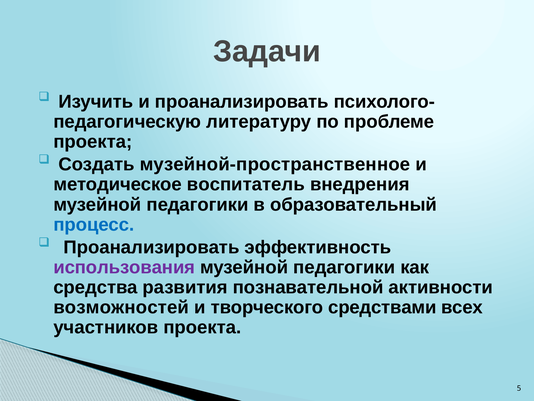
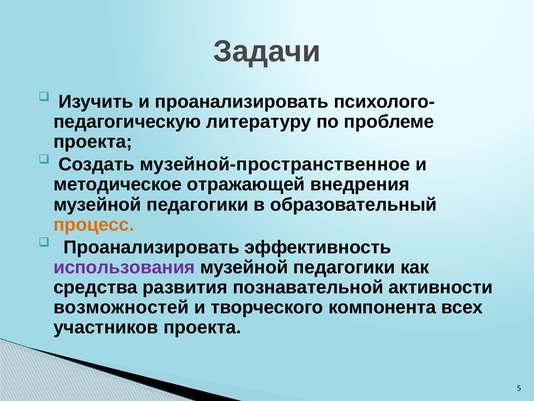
воспитатель: воспитатель -> отражающей (246, 184)
процесс colour: blue -> orange (94, 224)
средствами: средствами -> компонента (382, 307)
